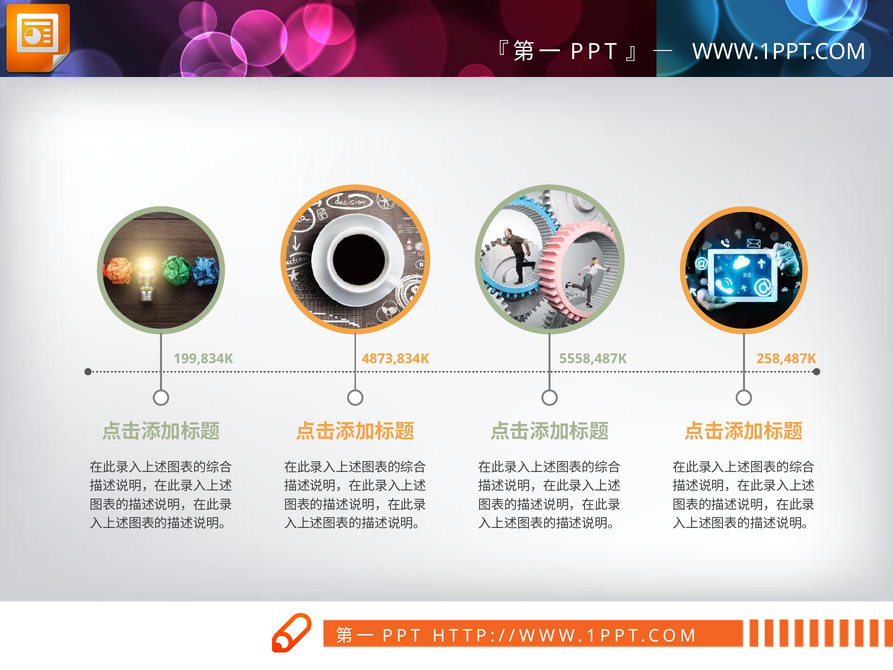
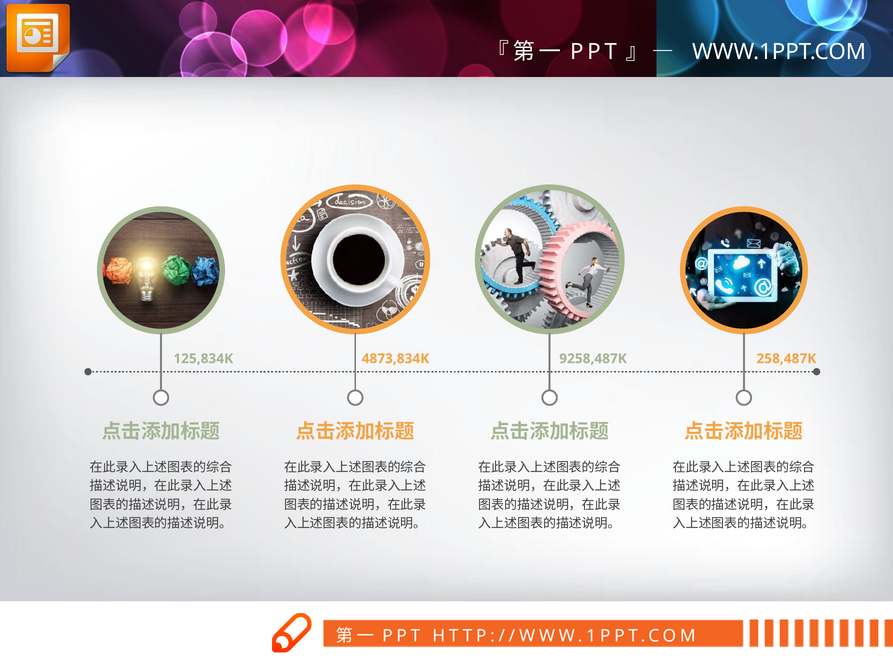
199,834K: 199,834K -> 125,834K (203, 359)
5558,487K: 5558,487K -> 9258,487K (593, 359)
